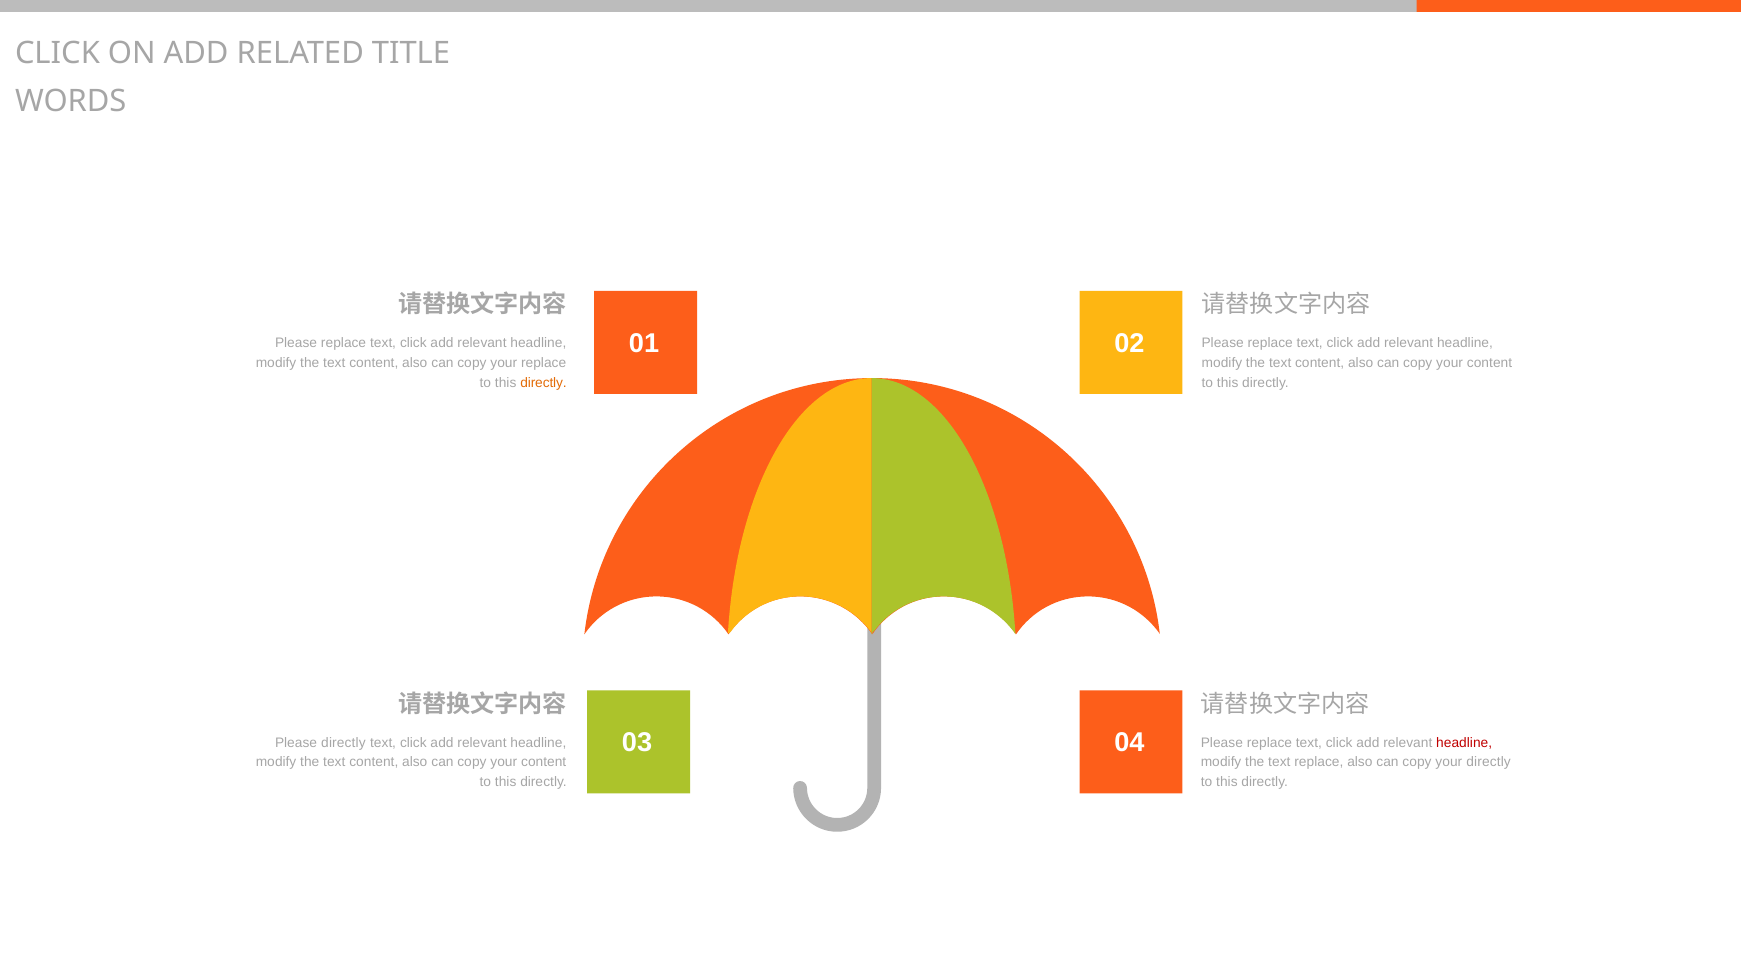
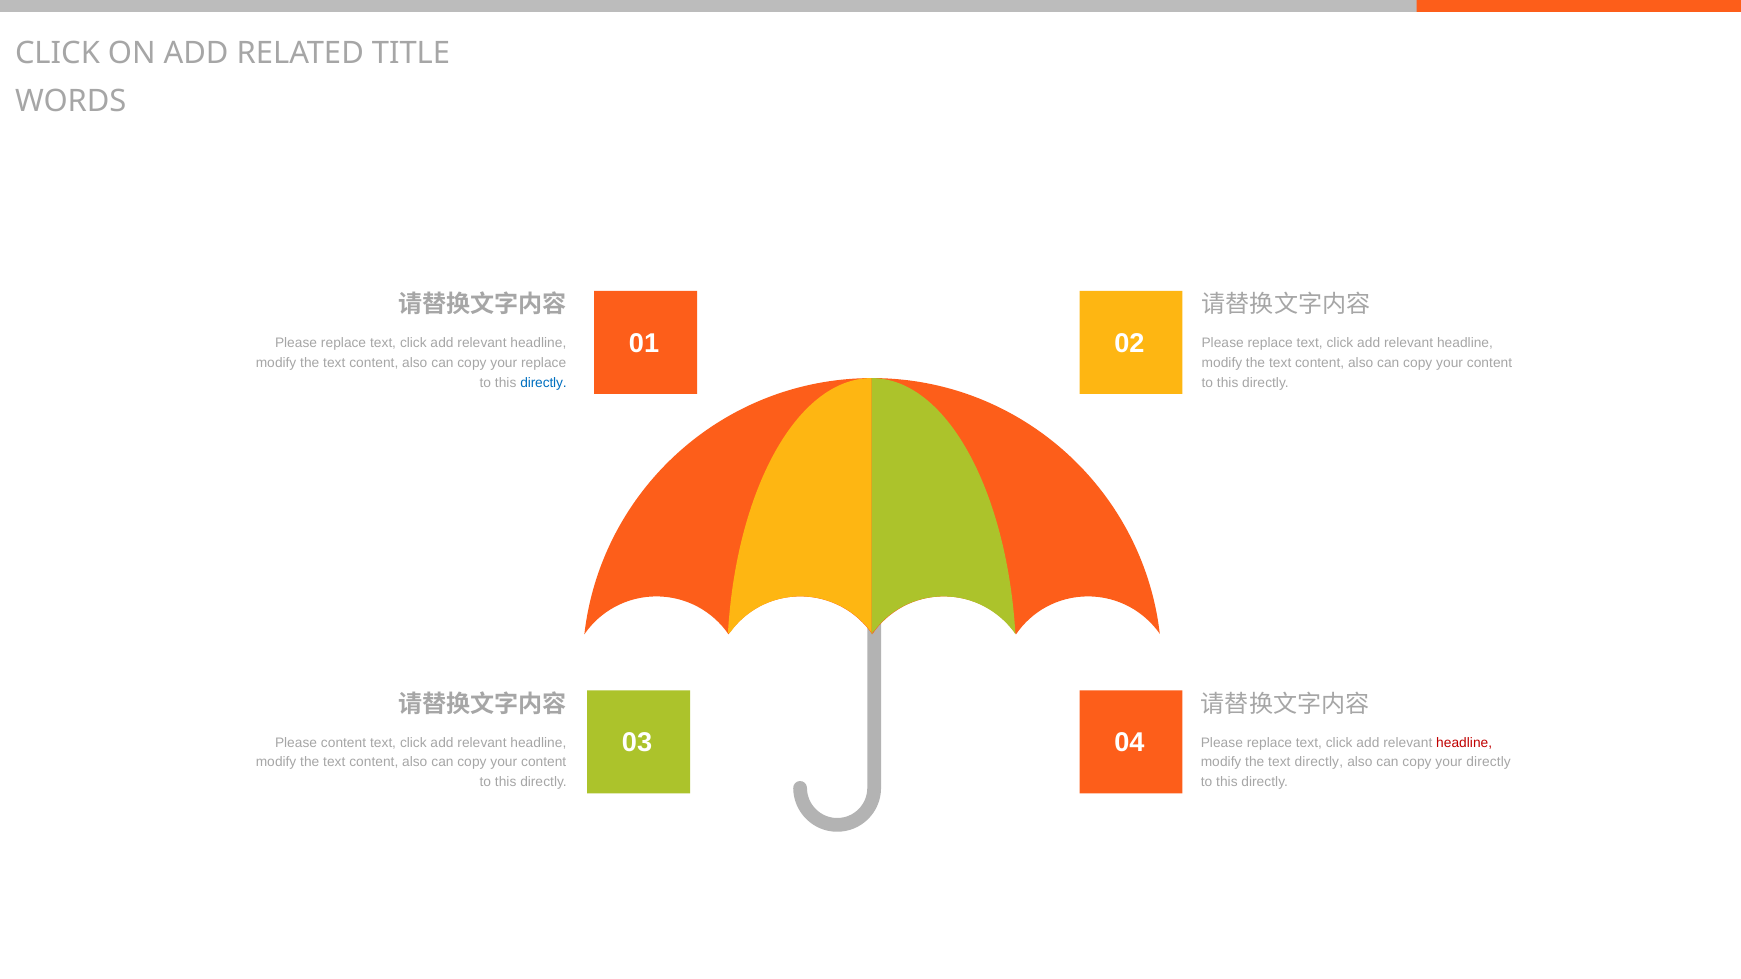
directly colour: orange -> blue (544, 383)
Please directly: directly -> content (344, 743)
text replace: replace -> directly (1319, 763)
